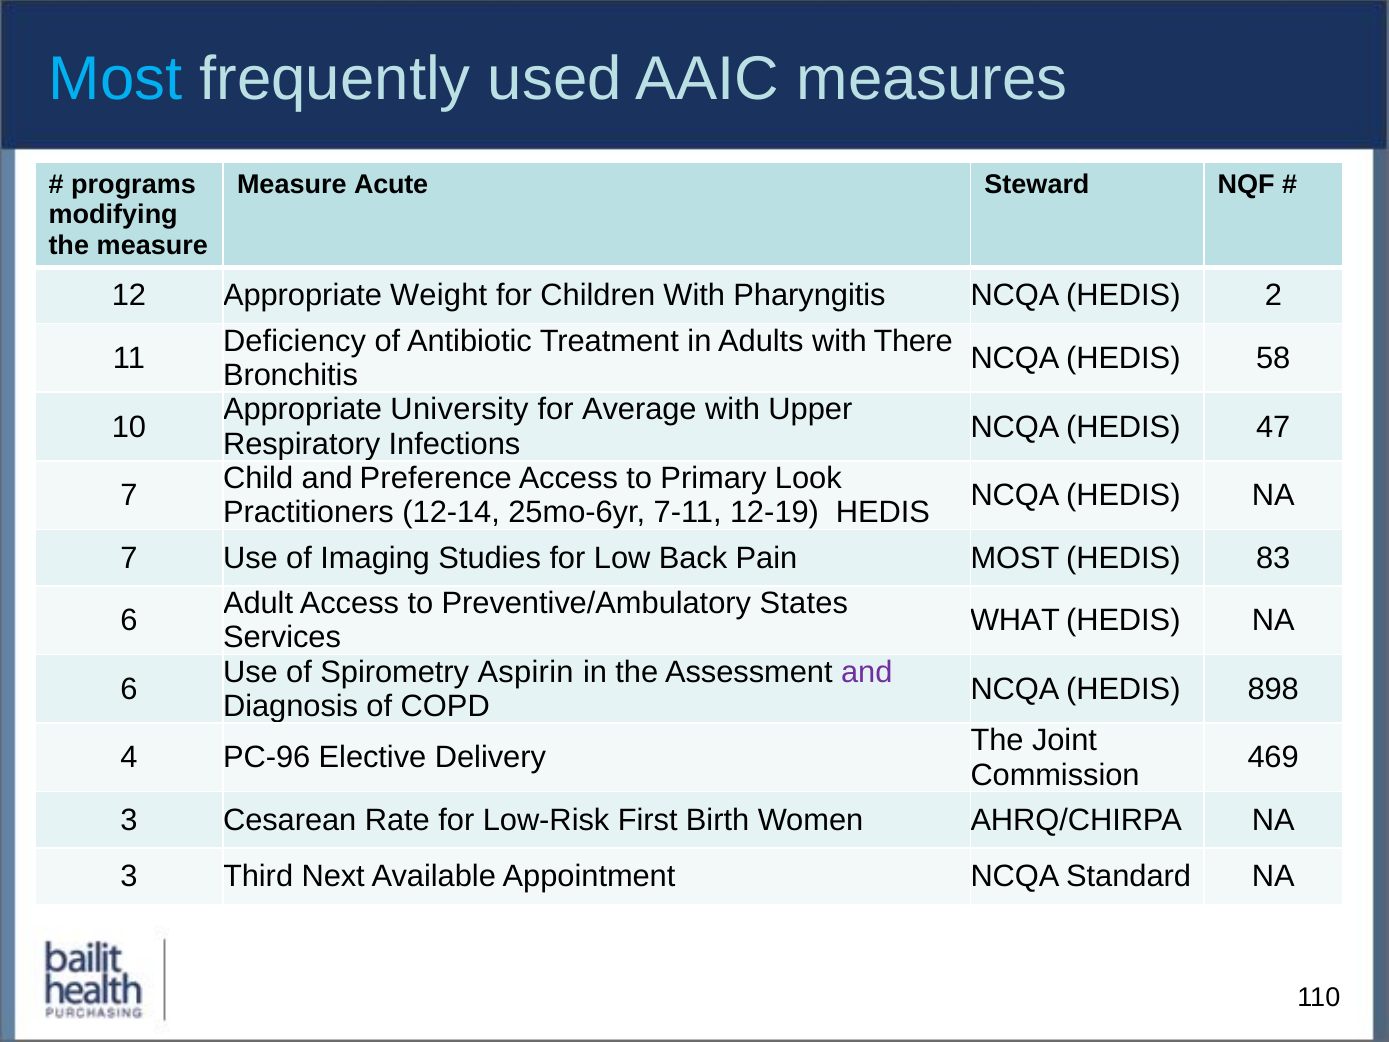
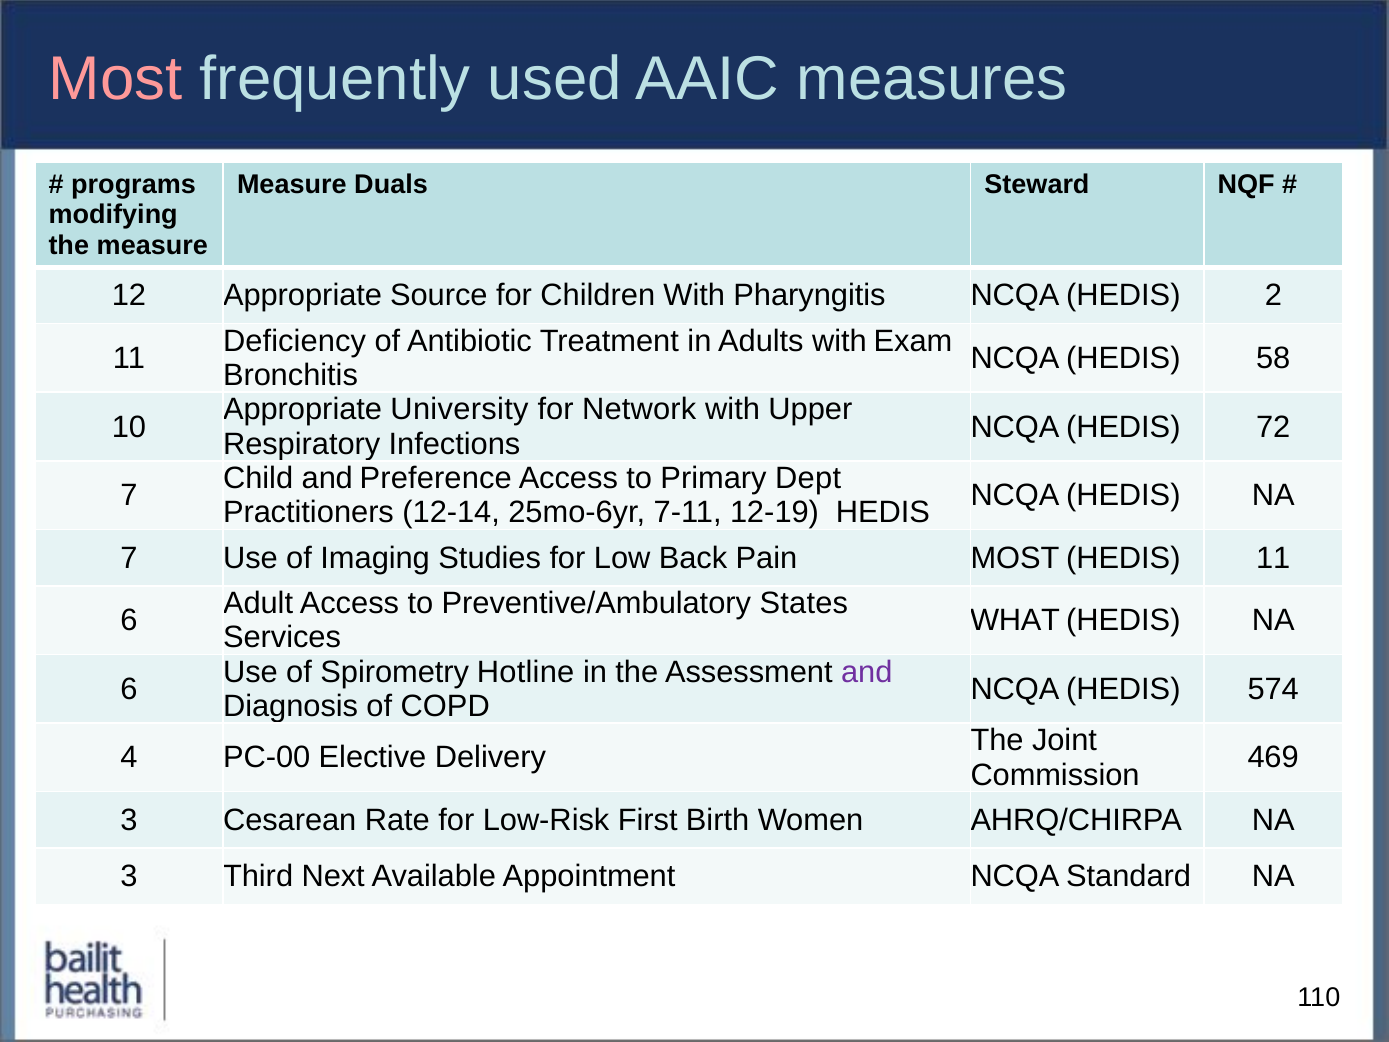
Most colour: light blue -> pink (116, 79)
Acute: Acute -> Duals (391, 185)
Weight: Weight -> Source (439, 296)
There: There -> Exam (913, 341)
Average: Average -> Network (639, 410)
47: 47 -> 72 (1273, 427)
Look: Look -> Dept (808, 478)
HEDIS 83: 83 -> 11 (1273, 558)
Aspirin: Aspirin -> Hotline (526, 672)
898: 898 -> 574 (1273, 689)
PC-96: PC-96 -> PC-00 (267, 758)
